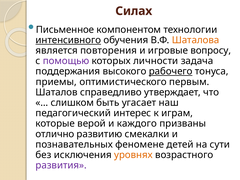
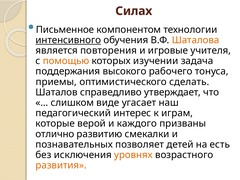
вопросу: вопросу -> учителя (211, 50)
помощью colour: purple -> orange (66, 61)
личности: личности -> изучении (156, 61)
рабочего underline: present -> none (171, 71)
первым: первым -> сделать (189, 82)
быть: быть -> виде (108, 103)
феномене: феномене -> позволяет (140, 144)
сути: сути -> есть (220, 144)
развития colour: purple -> orange (61, 165)
